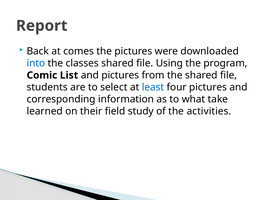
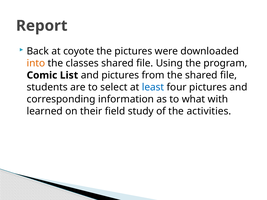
comes: comes -> coyote (79, 51)
into colour: blue -> orange (36, 63)
take: take -> with (218, 99)
